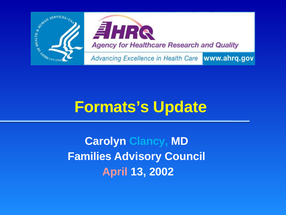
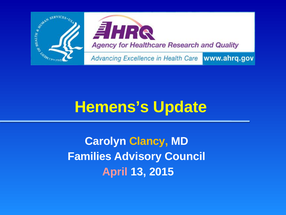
Formats’s: Formats’s -> Hemens’s (112, 107)
Clancy colour: light blue -> yellow (149, 141)
2002: 2002 -> 2015 (162, 171)
